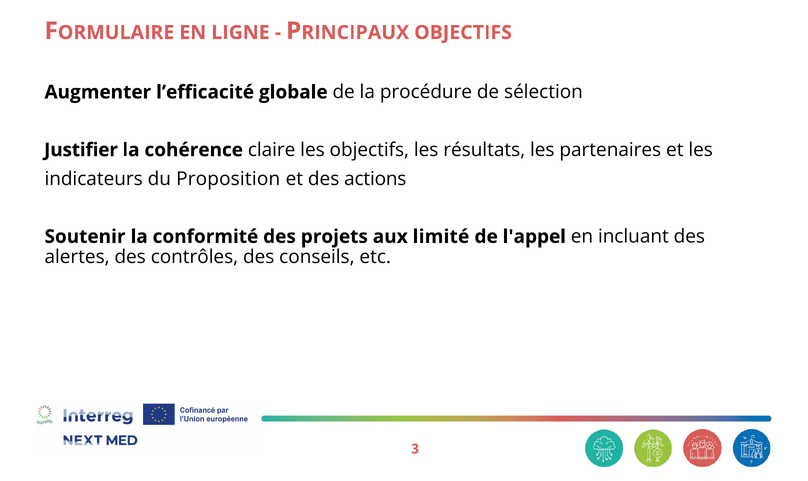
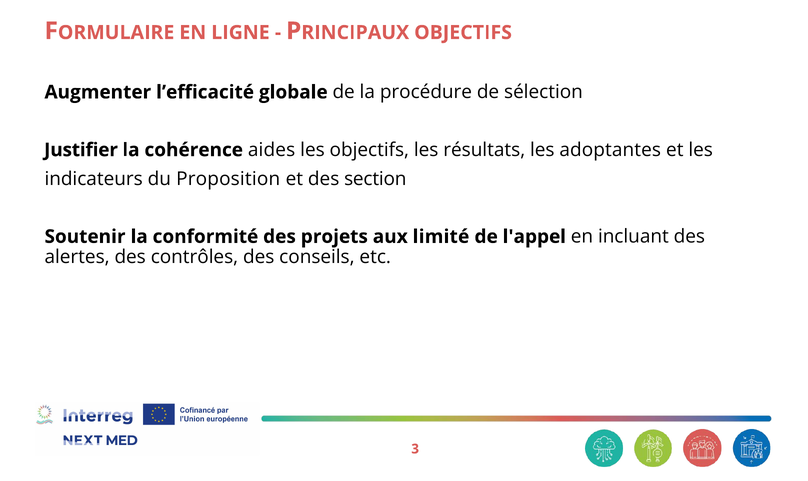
claire: claire -> aides (272, 150)
partenaires: partenaires -> adoptantes (610, 150)
actions: actions -> section (375, 179)
